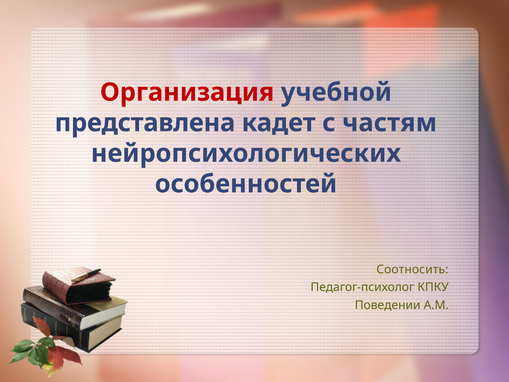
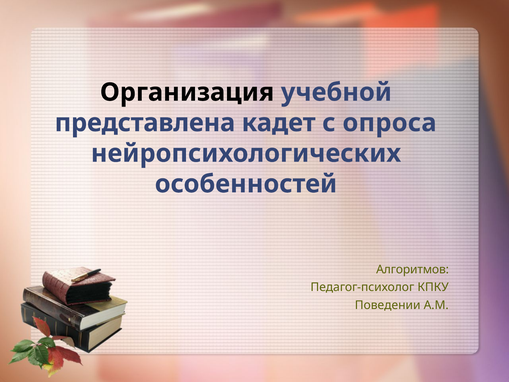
Организация colour: red -> black (187, 92)
частям: частям -> опроса (390, 123)
Соотносить: Соотносить -> Алгоритмов (413, 269)
